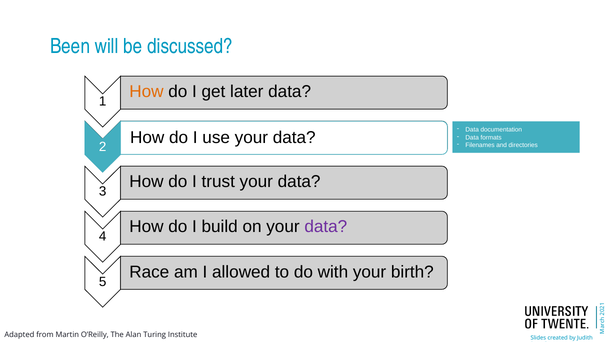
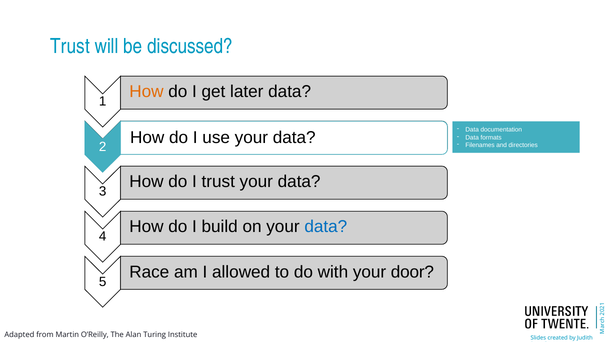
Been: Been -> Trust (70, 47)
data colour: purple -> blue (326, 227)
birth: birth -> door (412, 272)
